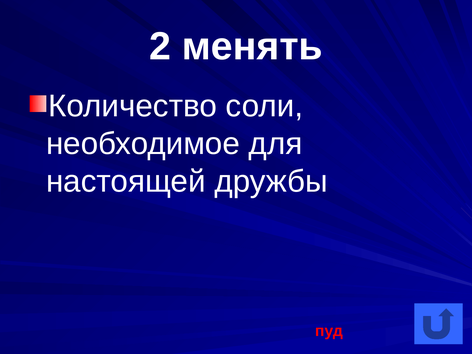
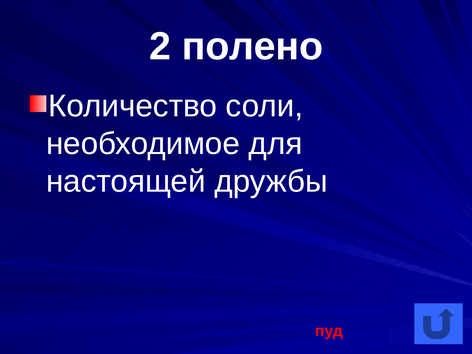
менять: менять -> полено (252, 47)
